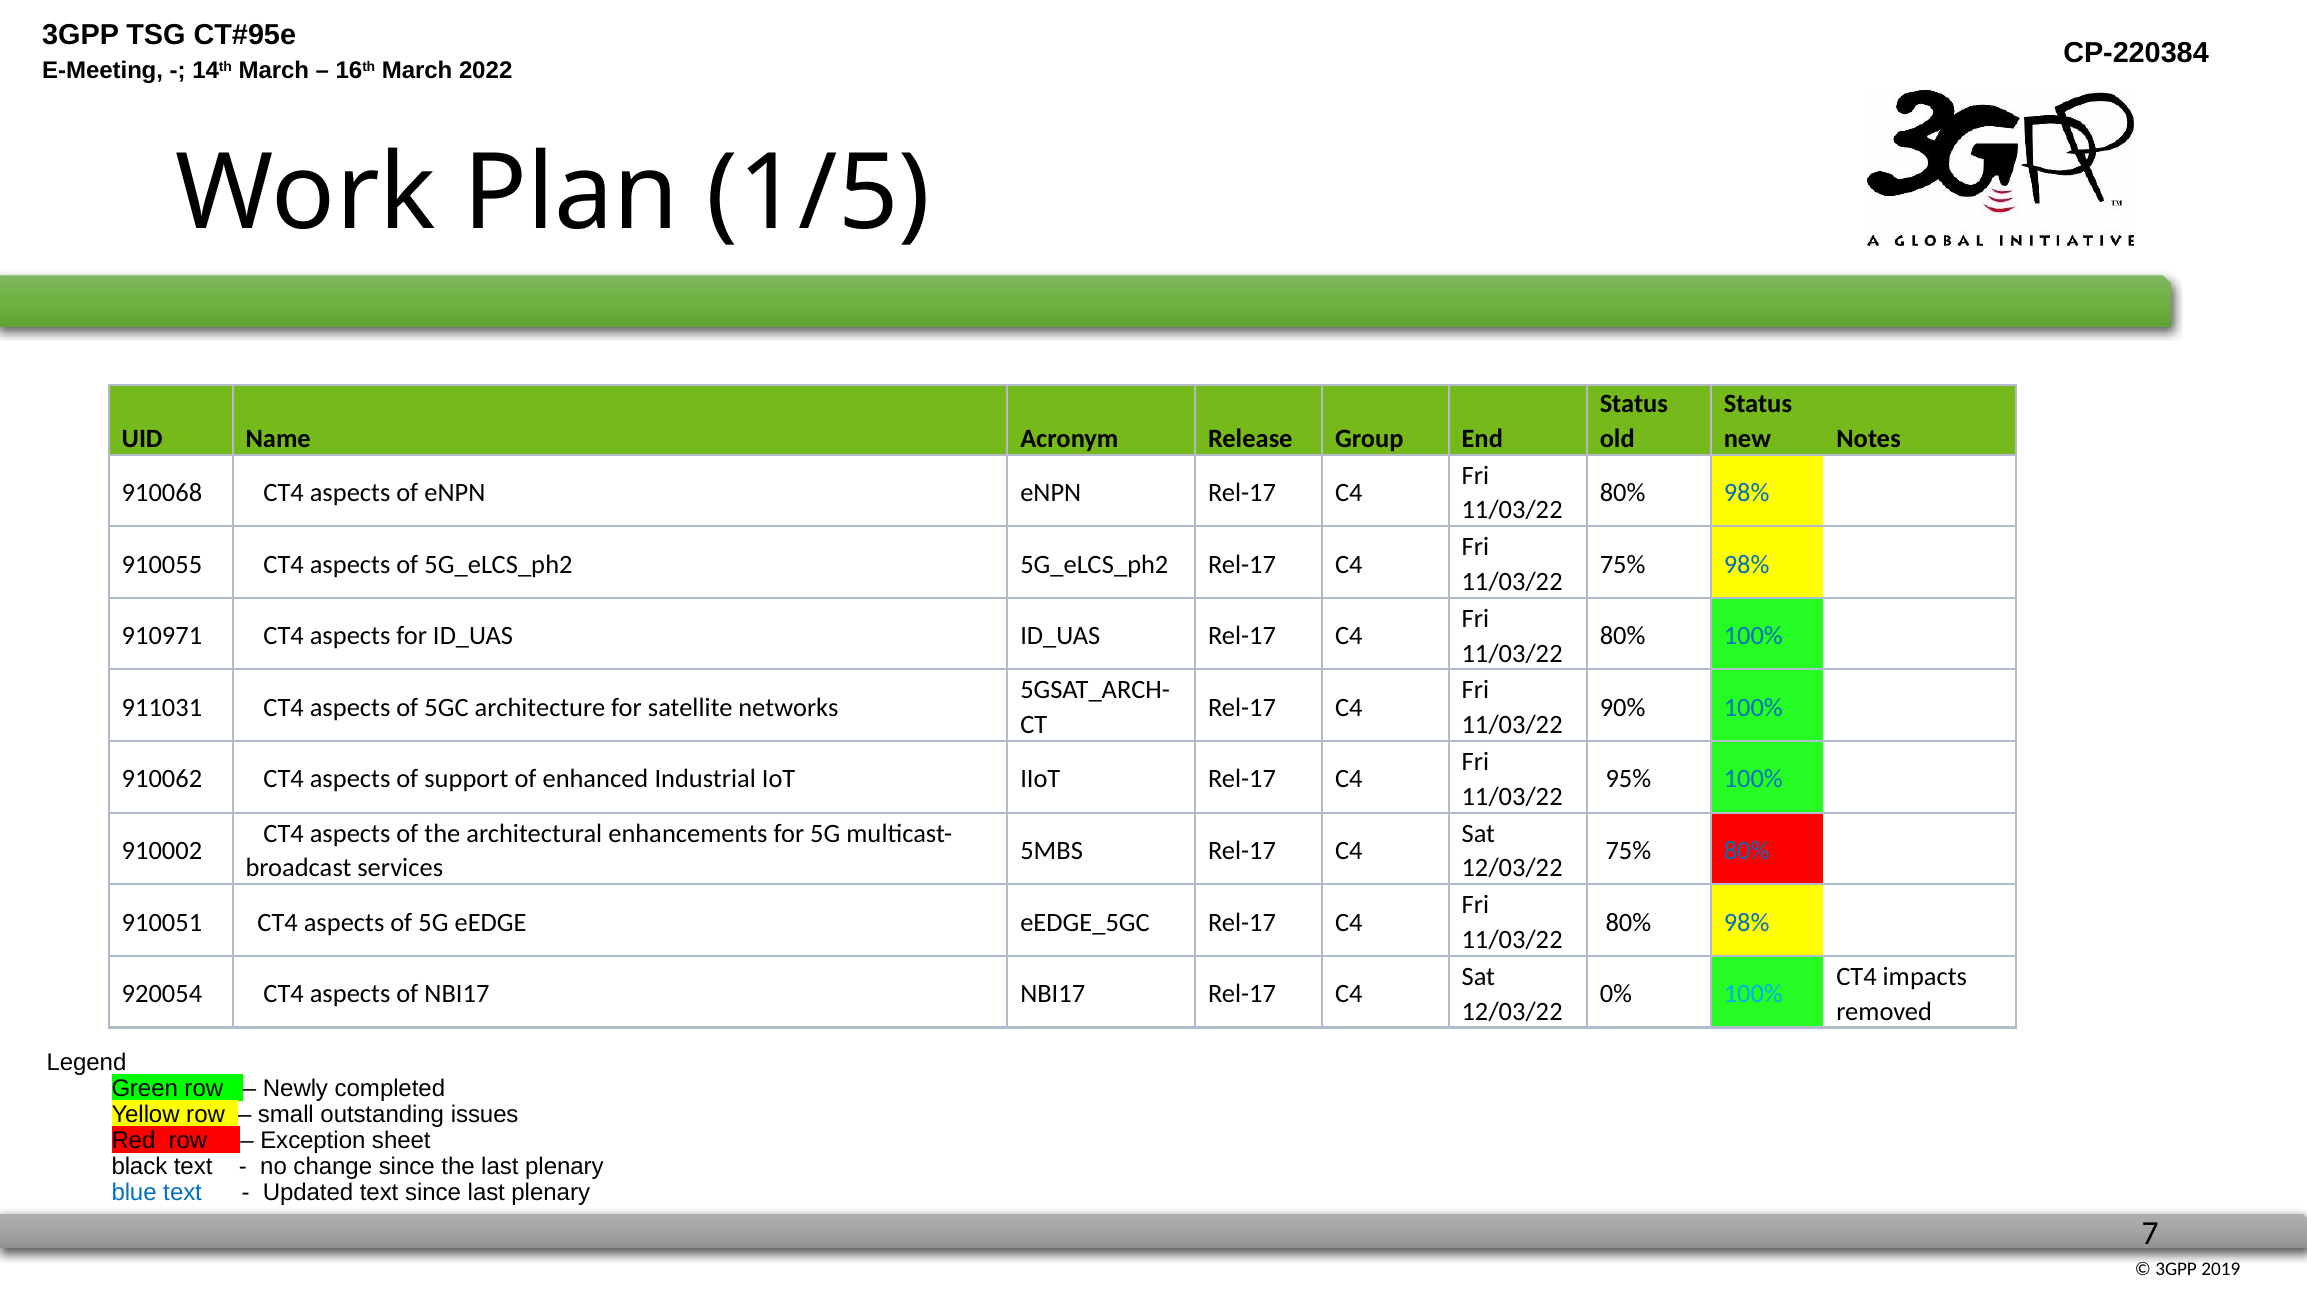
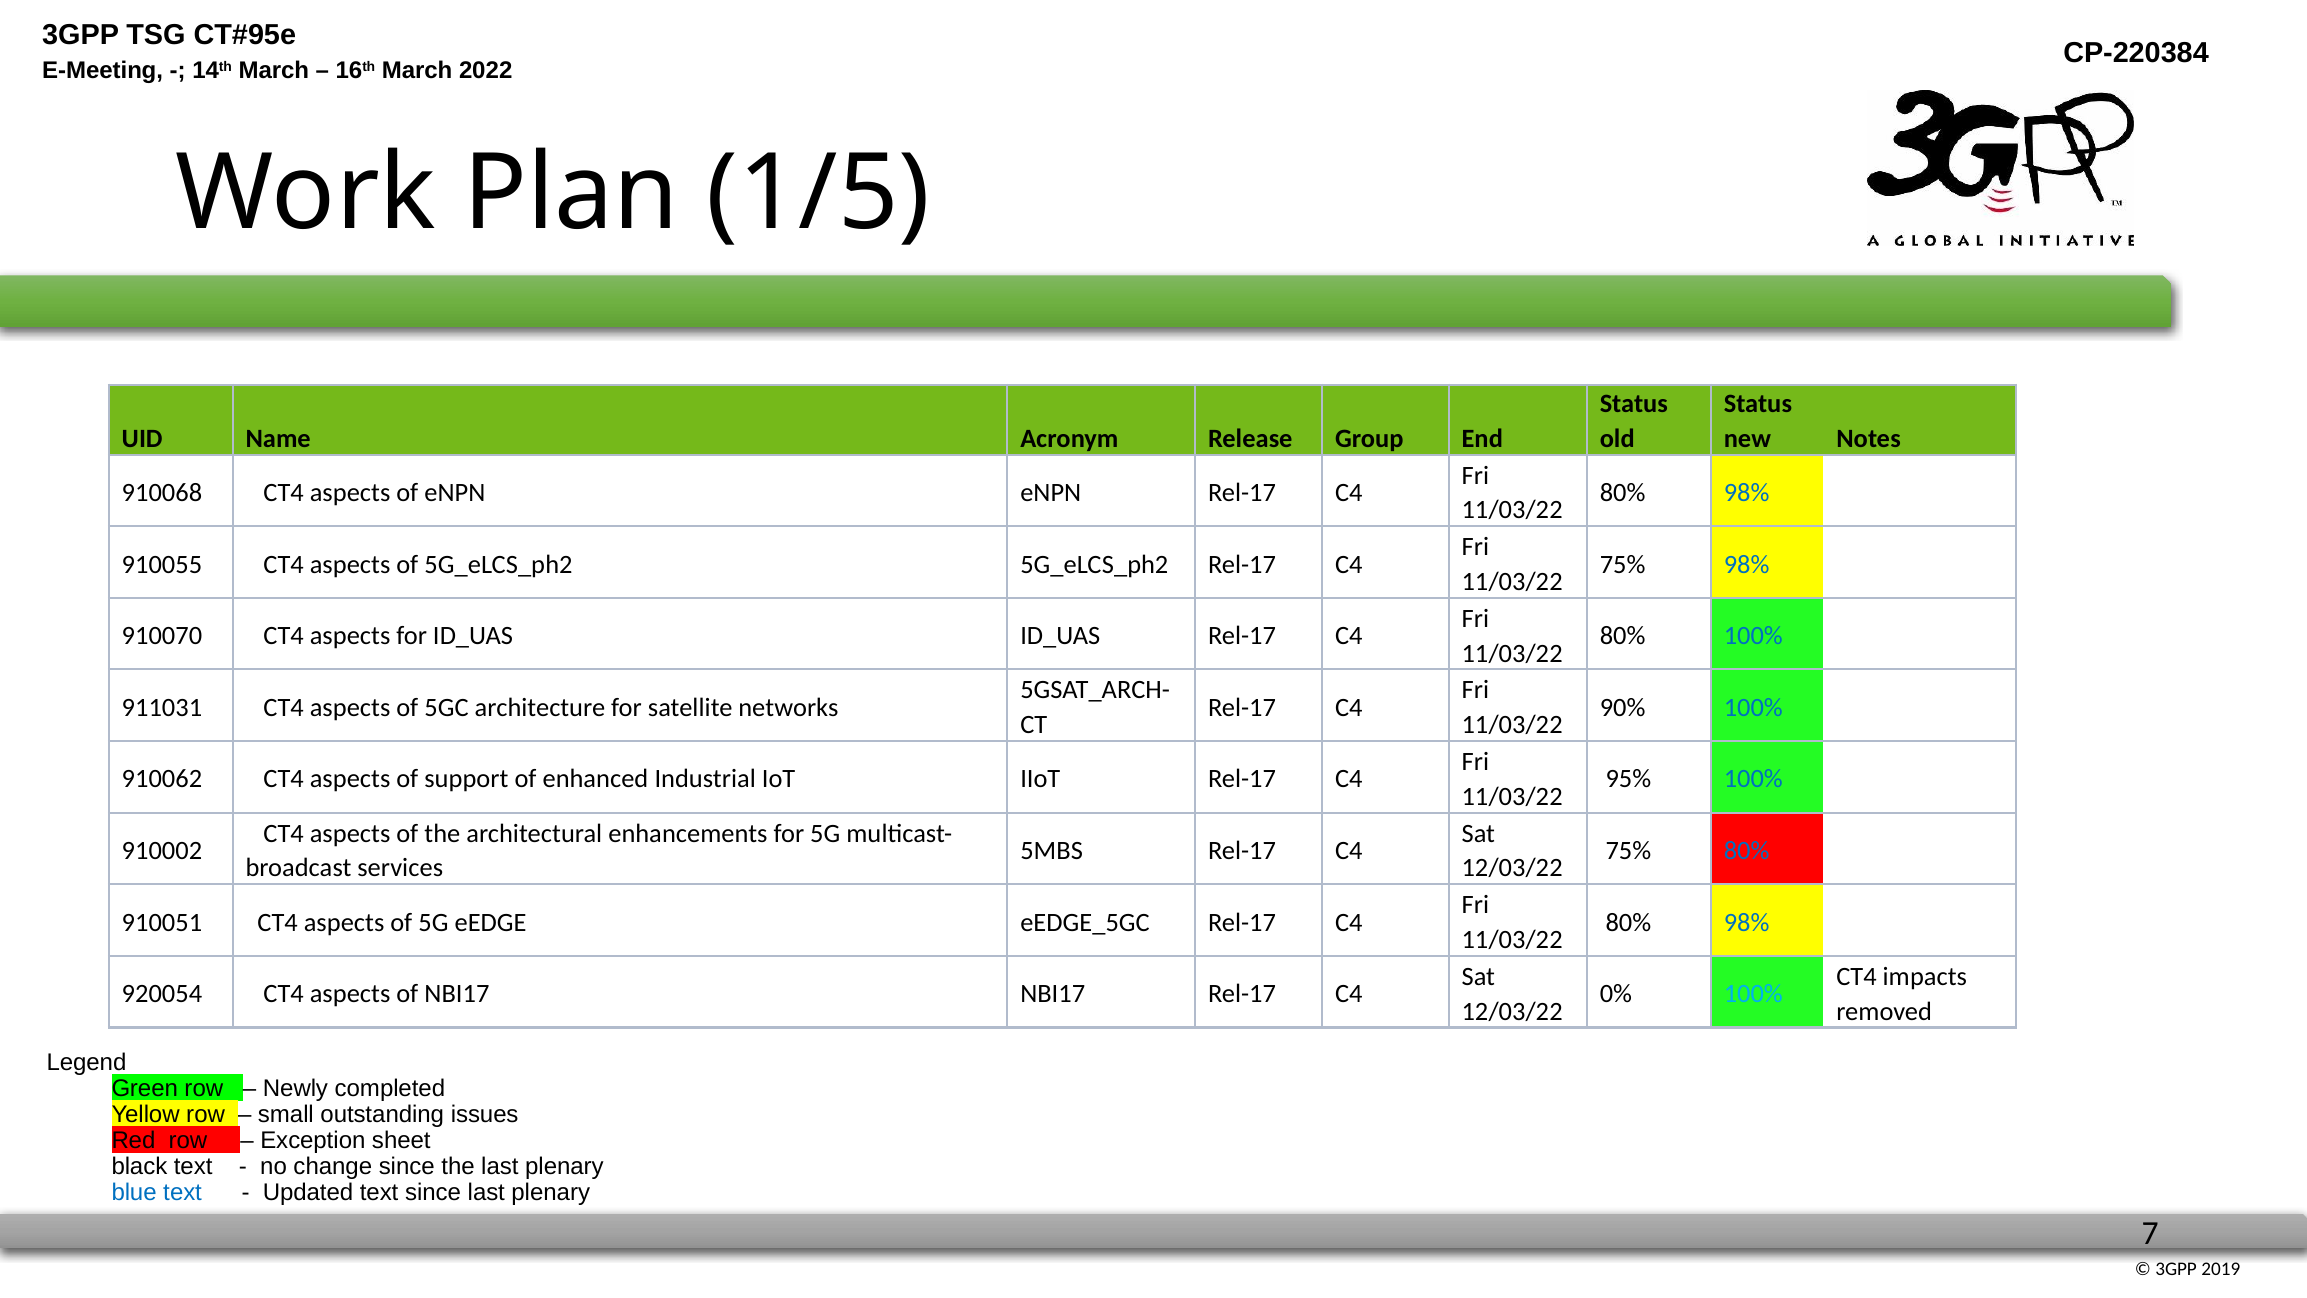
910971: 910971 -> 910070 (162, 636)
